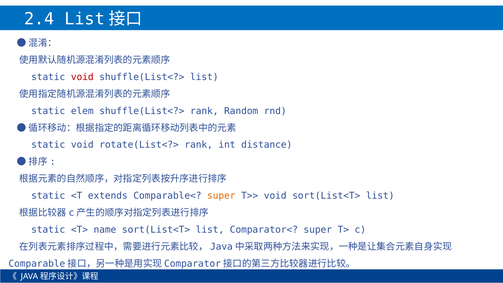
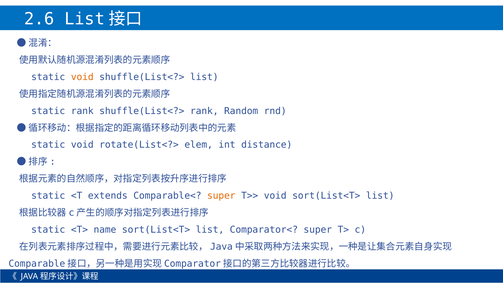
2.4: 2.4 -> 2.6 (39, 19)
void colour: red -> orange (82, 77)
static elem: elem -> rank (82, 111)
rotate(List<?> rank: rank -> elem (199, 145)
